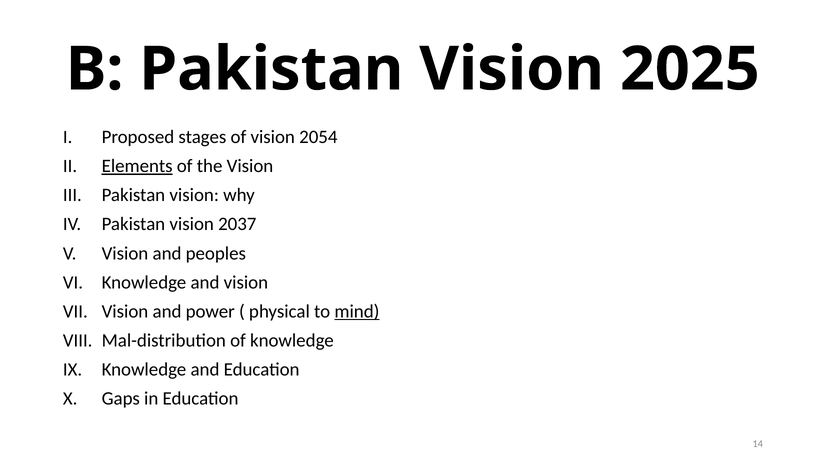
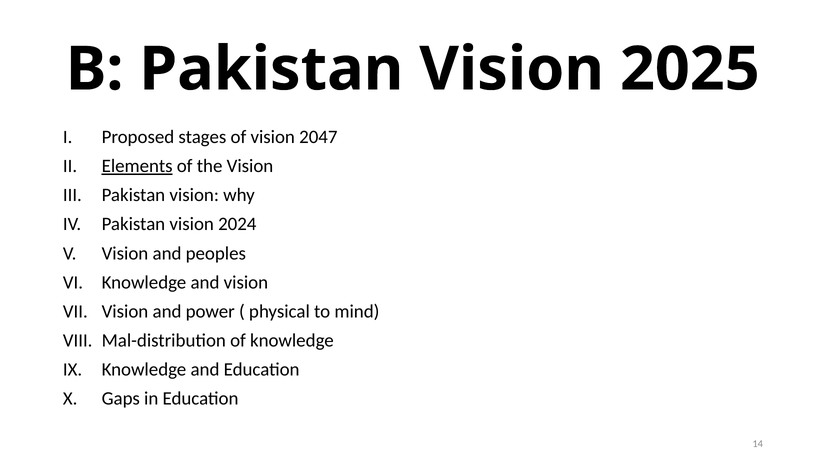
2054: 2054 -> 2047 (318, 137)
2037: 2037 -> 2024 (237, 224)
mind underline: present -> none (357, 311)
